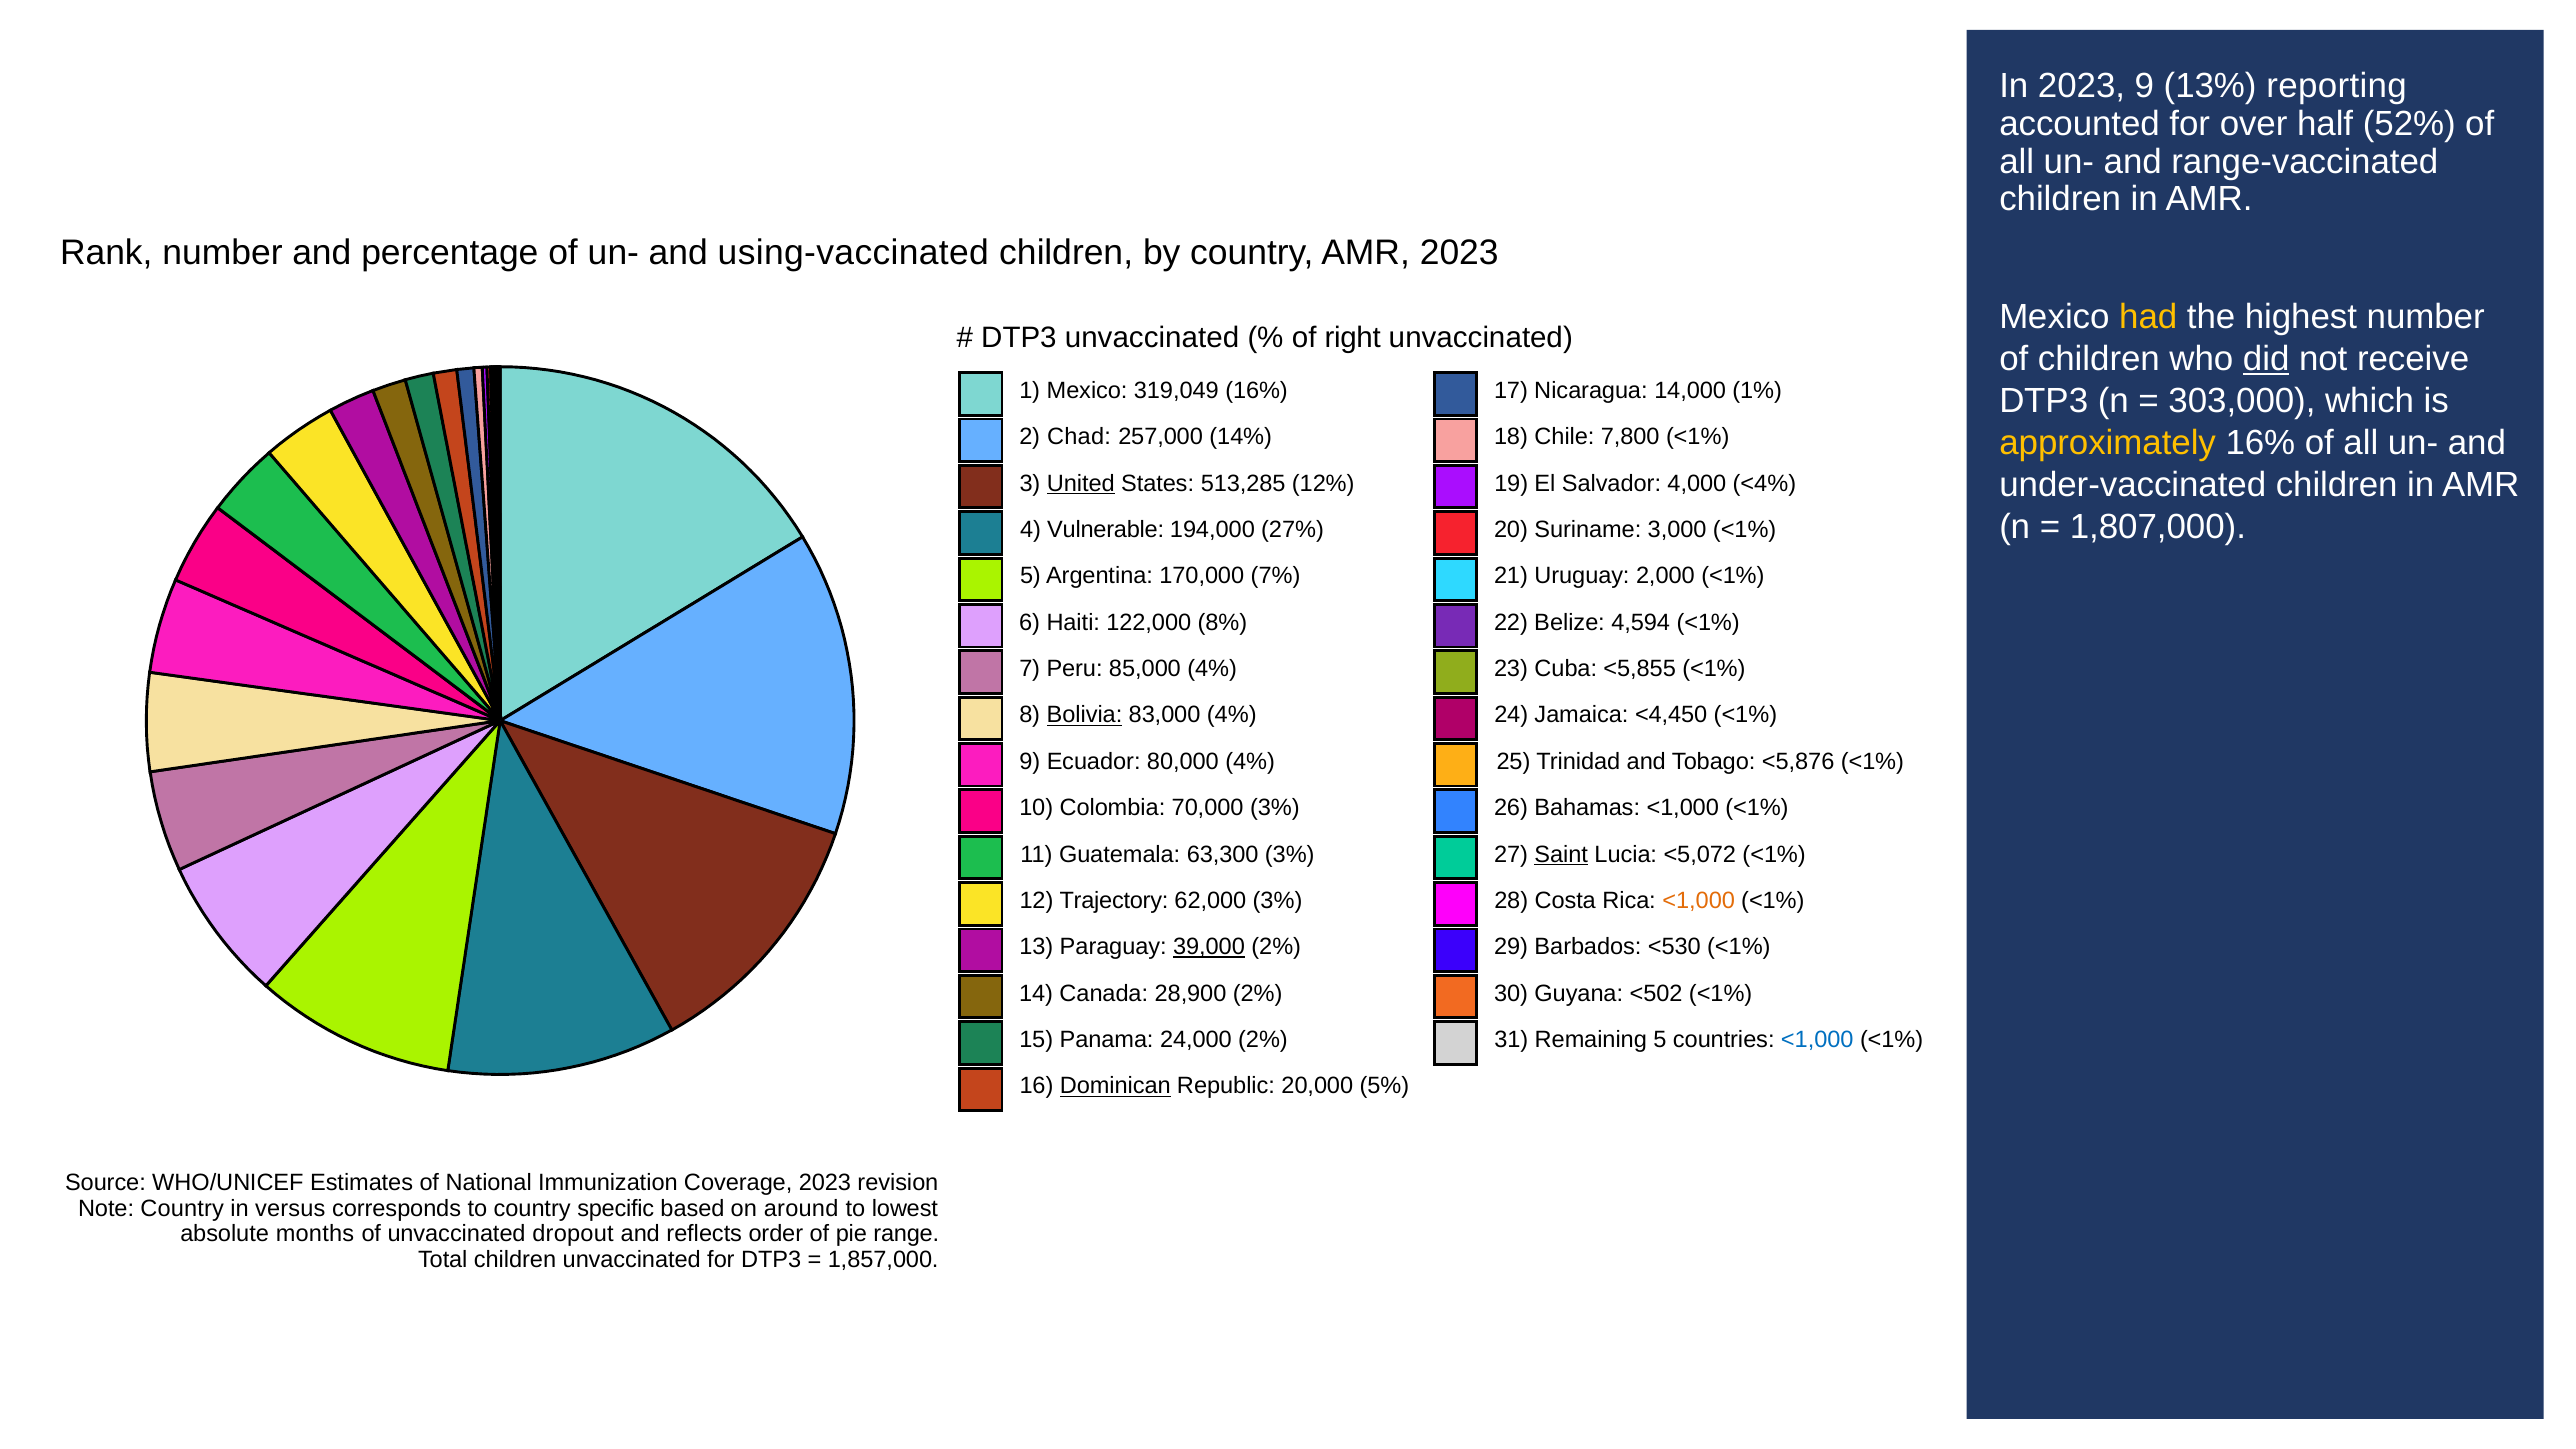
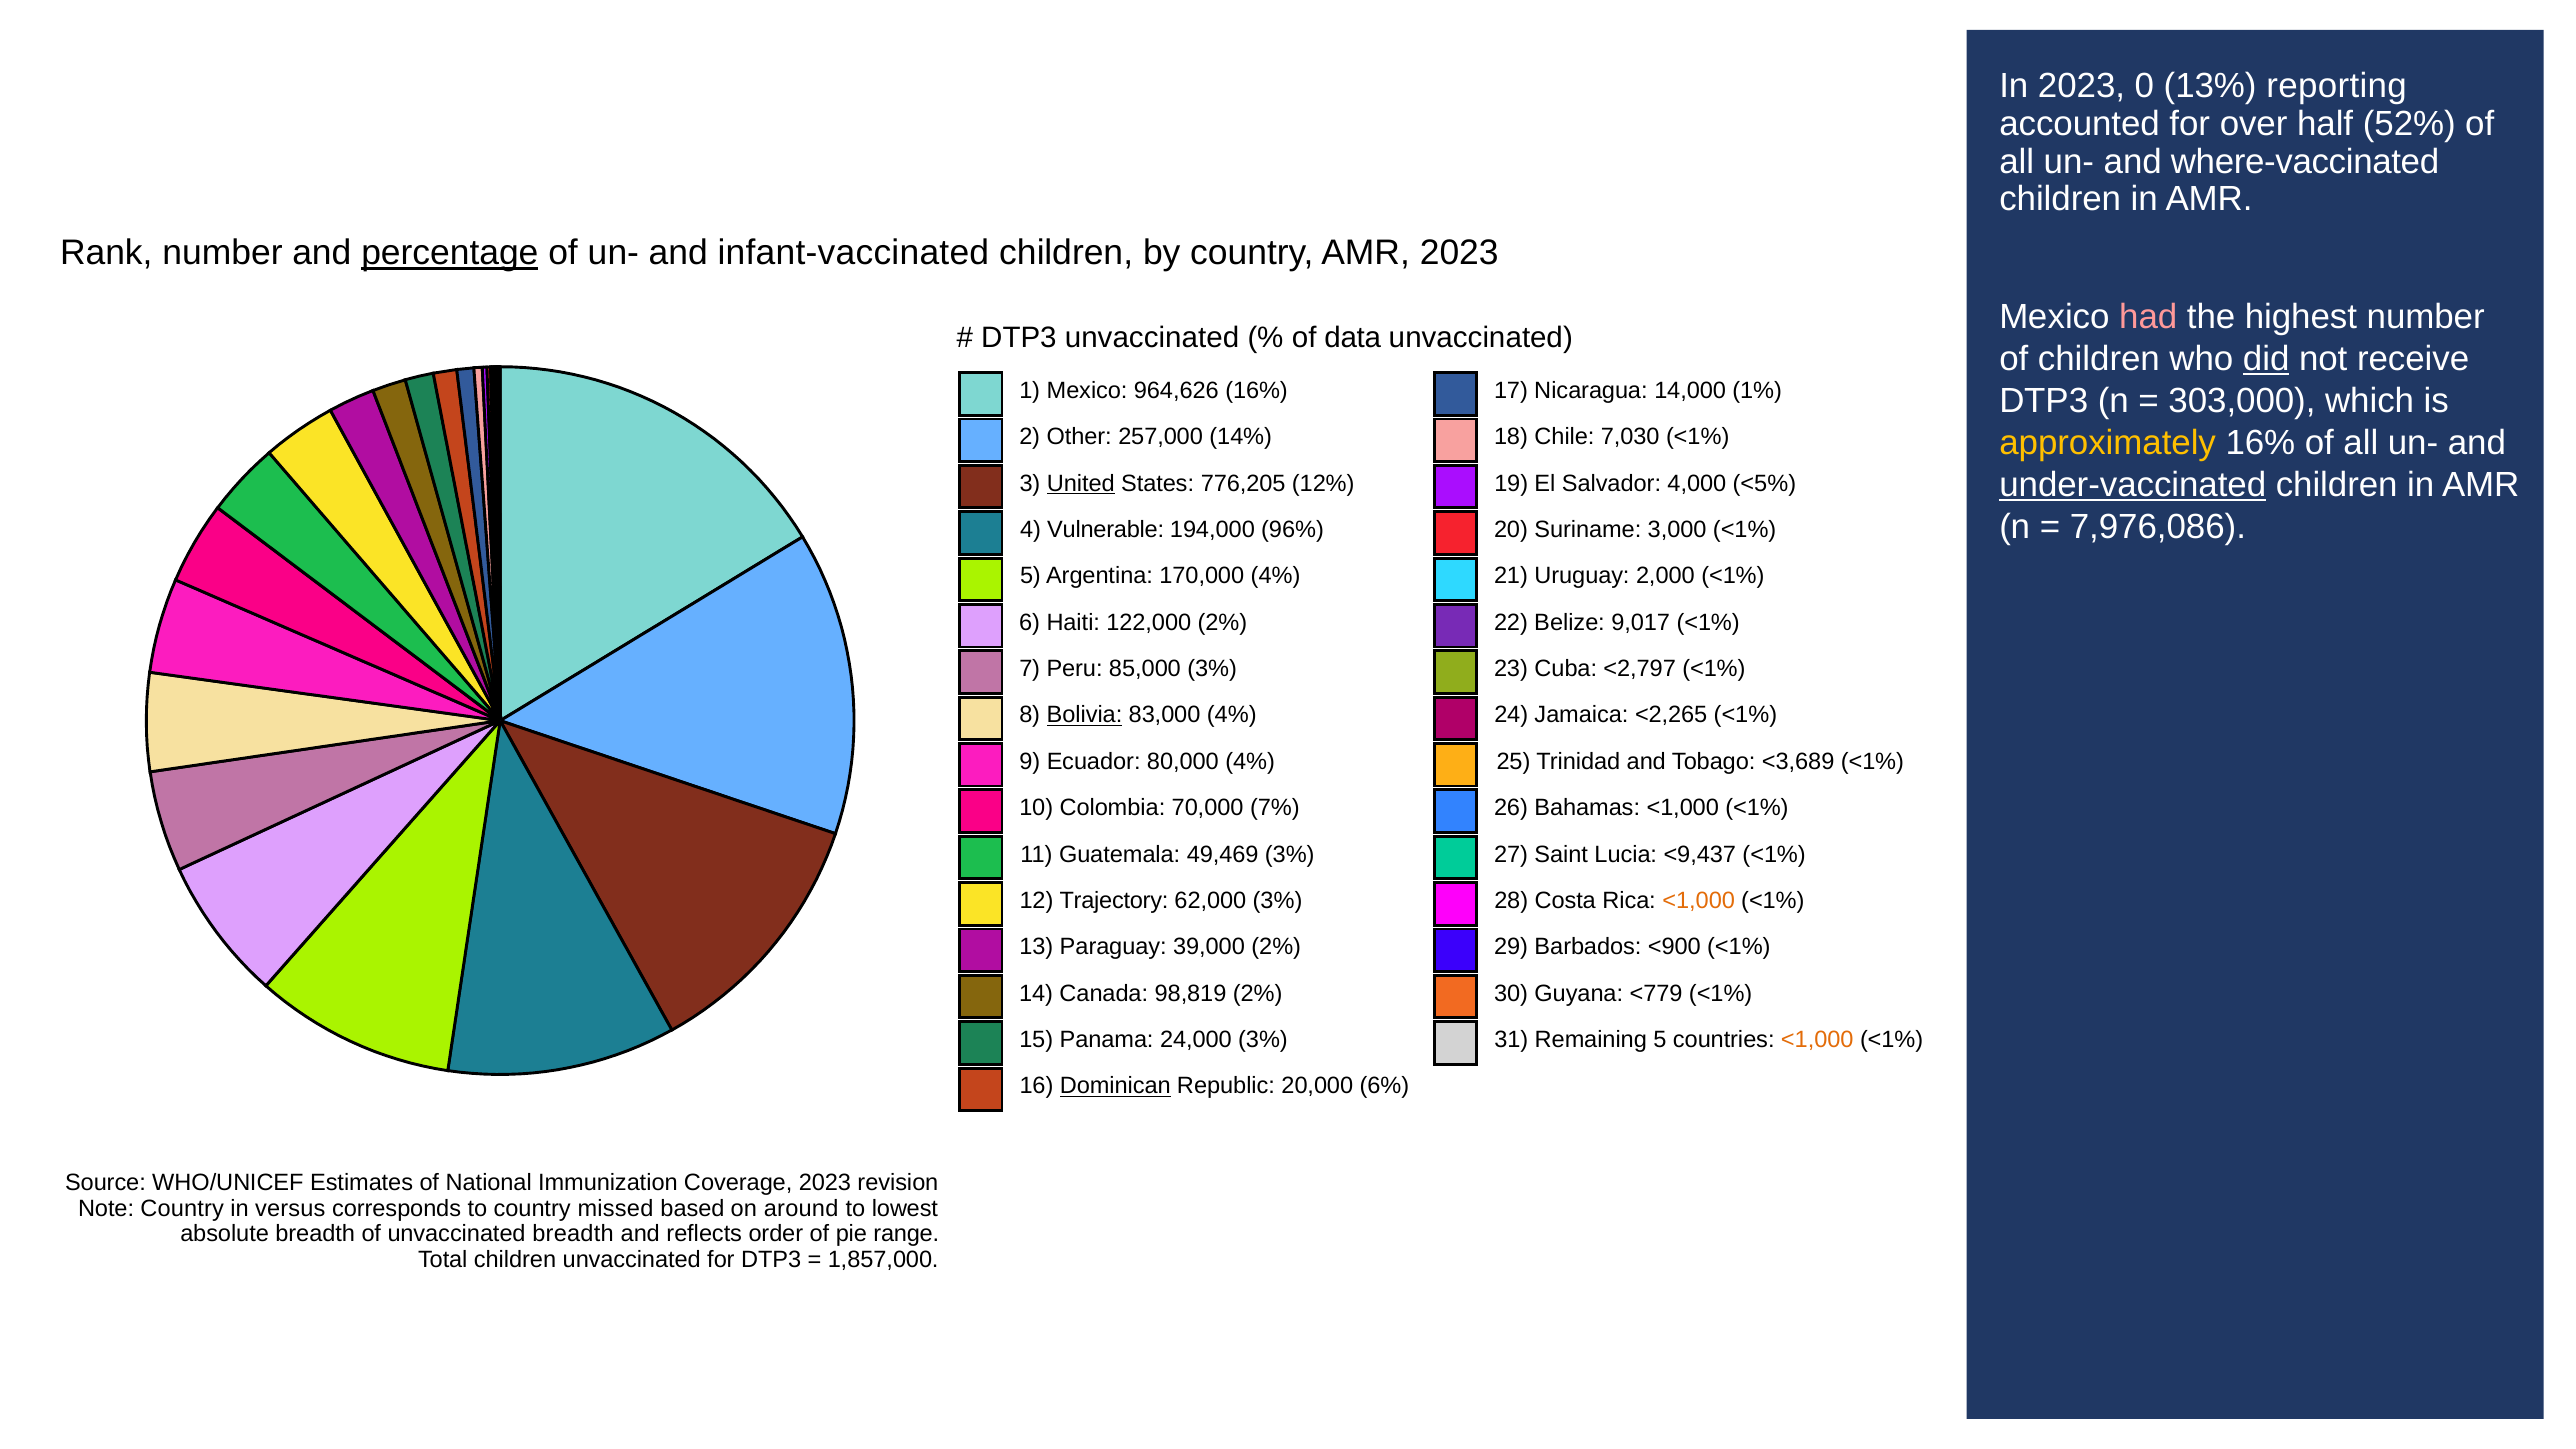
2023 9: 9 -> 0 (2144, 86)
range-vaccinated: range-vaccinated -> where-vaccinated (2305, 162)
percentage underline: none -> present (450, 253)
using-vaccinated: using-vaccinated -> infant-vaccinated (853, 253)
had colour: yellow -> pink (2148, 317)
right: right -> data (1353, 338)
319,049: 319,049 -> 964,626 (1176, 391)
Chad: Chad -> Other (1079, 437)
7,800: 7,800 -> 7,030 (1630, 437)
under-vaccinated underline: none -> present (2133, 485)
513,285: 513,285 -> 776,205 (1243, 483)
<4%: <4% -> <5% (1764, 483)
1,807,000: 1,807,000 -> 7,976,086 (2158, 527)
27%: 27% -> 96% (1293, 530)
170,000 7%: 7% -> 4% (1276, 576)
122,000 8%: 8% -> 2% (1222, 622)
4,594: 4,594 -> 9,017 (1641, 622)
85,000 4%: 4% -> 3% (1212, 669)
<5,855: <5,855 -> <2,797 (1640, 669)
<4,450: <4,450 -> <2,265 (1671, 715)
<5,876: <5,876 -> <3,689 (1798, 762)
70,000 3%: 3% -> 7% (1275, 808)
63,300: 63,300 -> 49,469 (1223, 854)
Saint underline: present -> none (1561, 854)
<5,072: <5,072 -> <9,437 (1700, 854)
39,000 underline: present -> none (1209, 947)
<530: <530 -> <900 (1674, 947)
28,900: 28,900 -> 98,819 (1191, 993)
<502: <502 -> <779 (1656, 993)
24,000 2%: 2% -> 3% (1263, 1040)
<1,000 colour: blue -> orange (1817, 1040)
5%: 5% -> 6% (1384, 1086)
specific: specific -> missed (615, 1208)
absolute months: months -> breadth (315, 1234)
unvaccinated dropout: dropout -> breadth (573, 1234)
